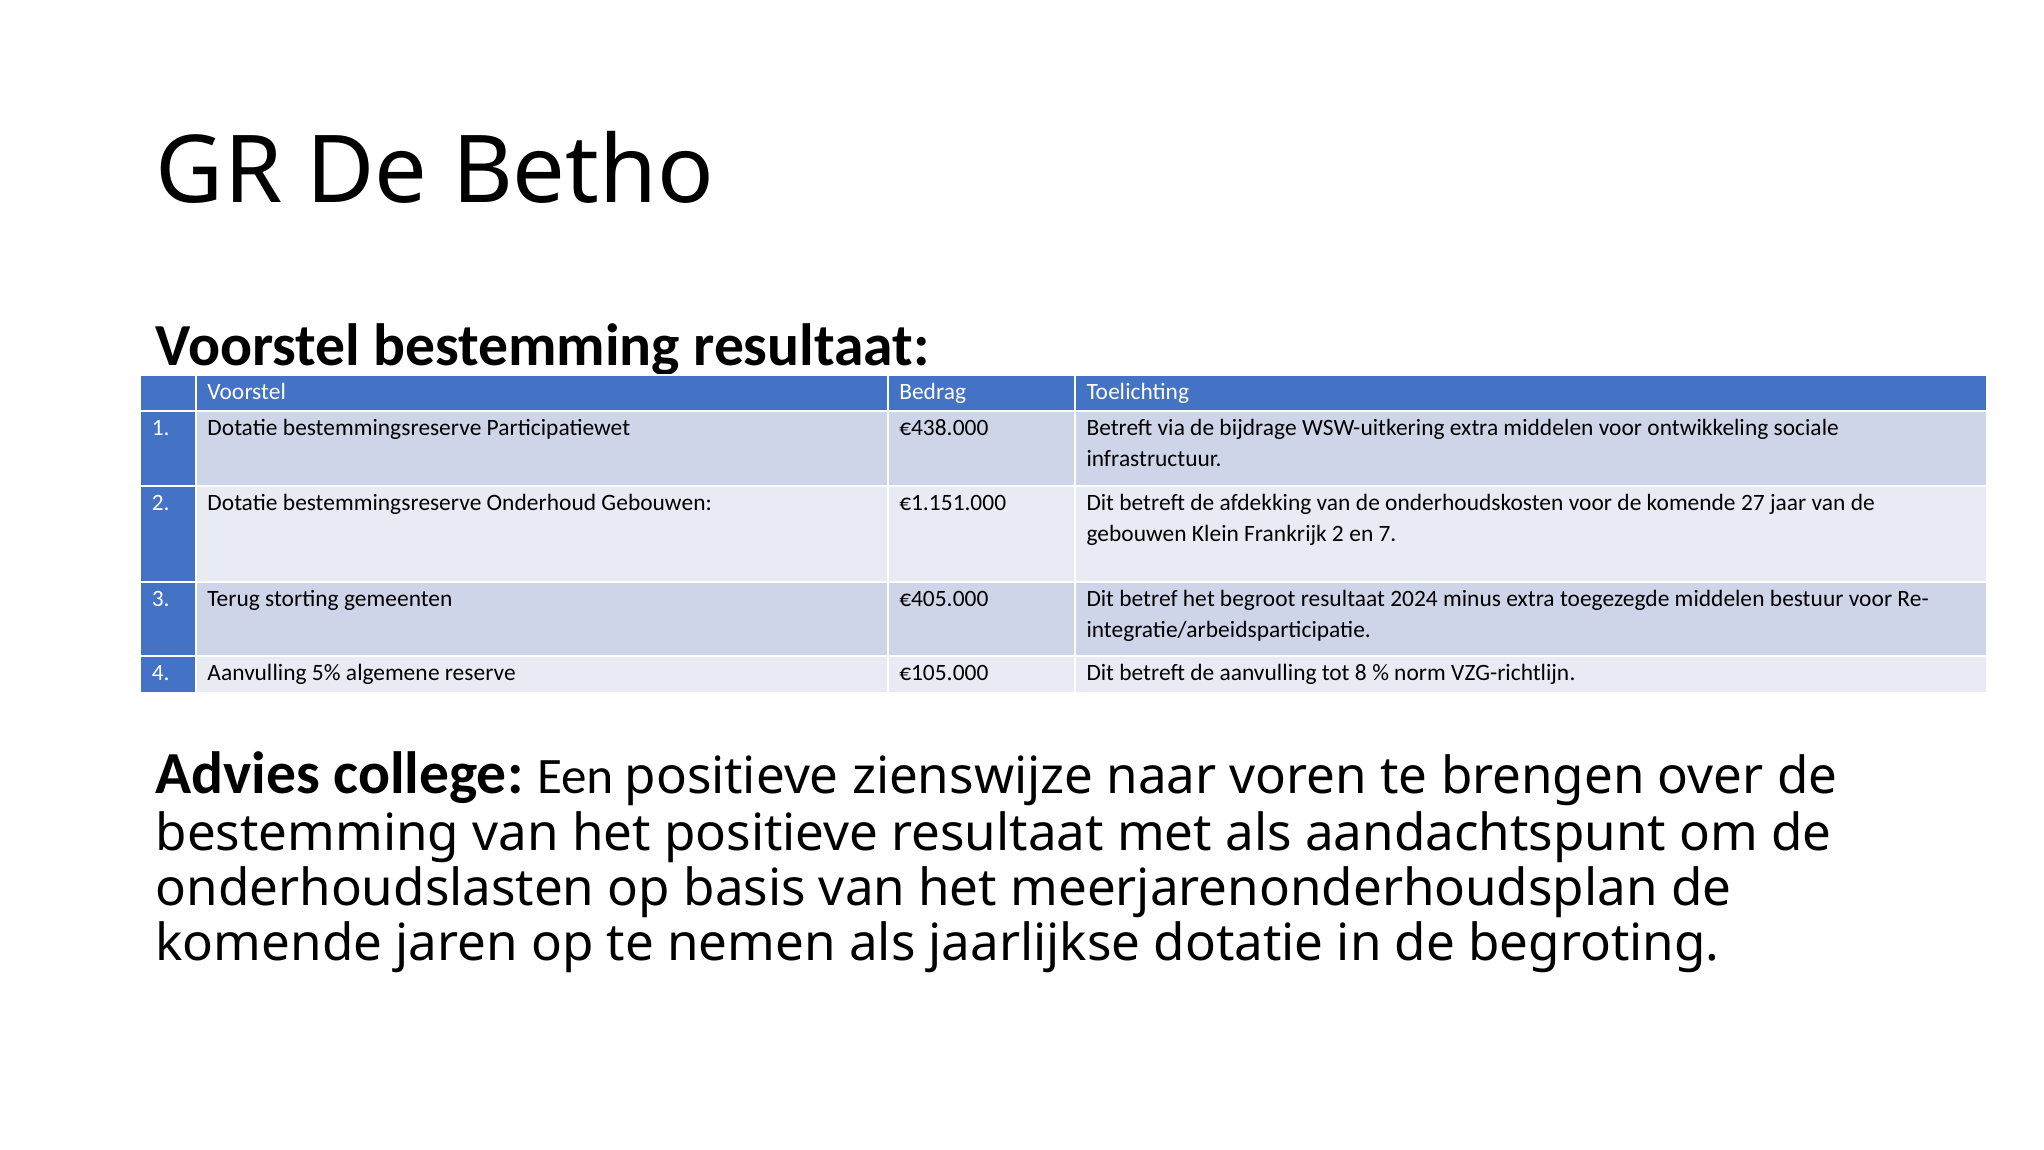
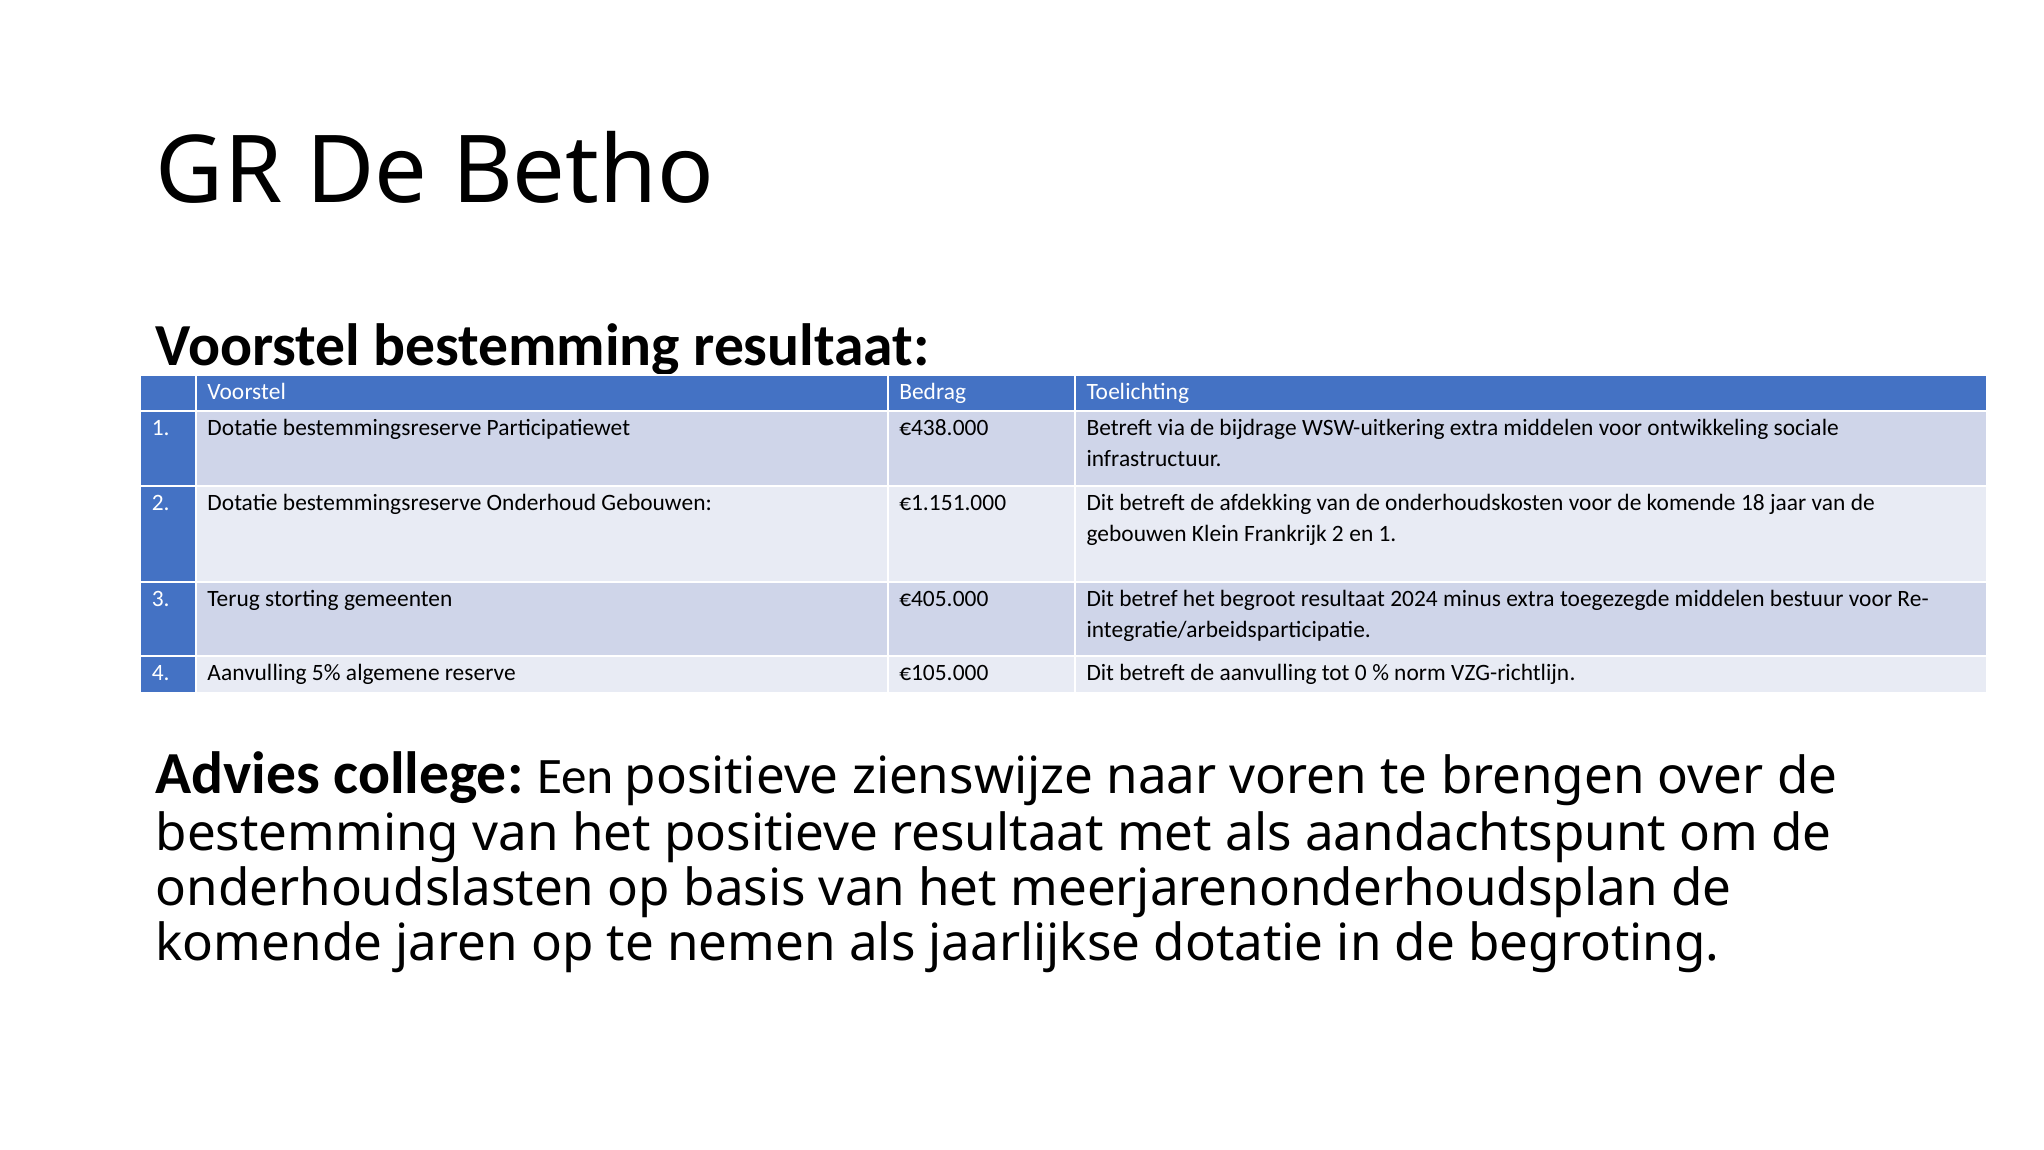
27: 27 -> 18 (1753, 502)
en 7: 7 -> 1 (1388, 533)
8: 8 -> 0 (1361, 673)
